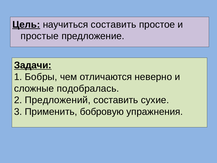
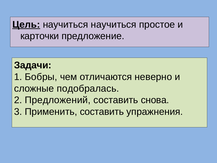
научиться составить: составить -> научиться (114, 24)
простые: простые -> карточки (40, 36)
Задачи underline: present -> none (33, 65)
сухие: сухие -> снова (155, 100)
Применить бобровую: бобровую -> составить (102, 112)
